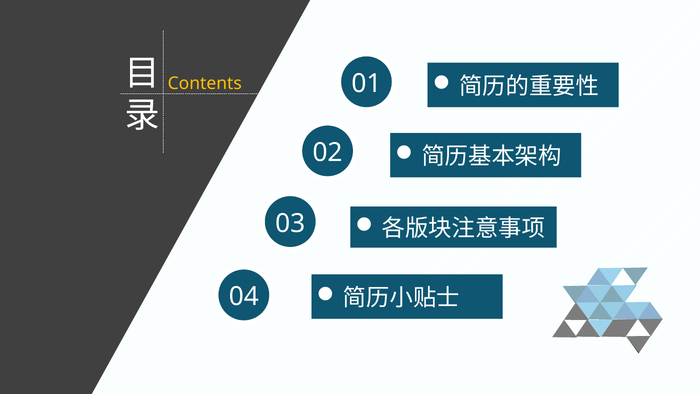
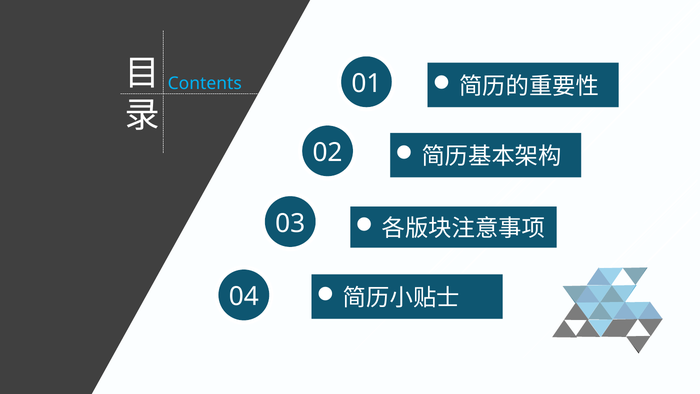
Contents colour: yellow -> light blue (205, 84)
